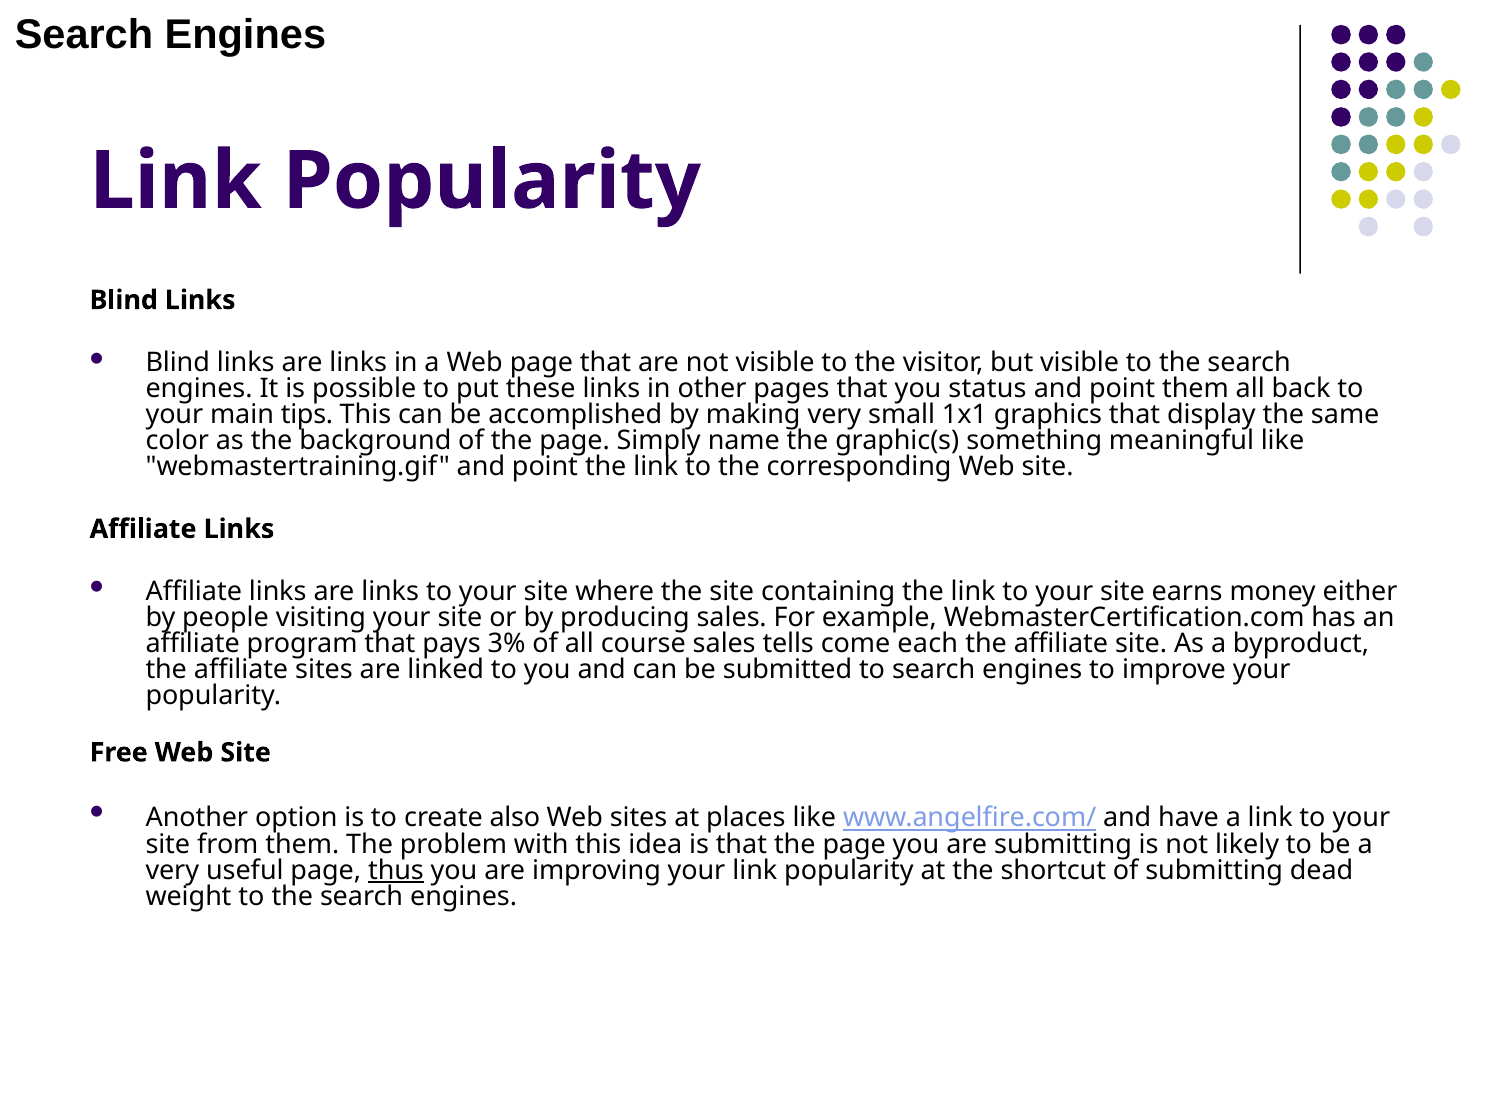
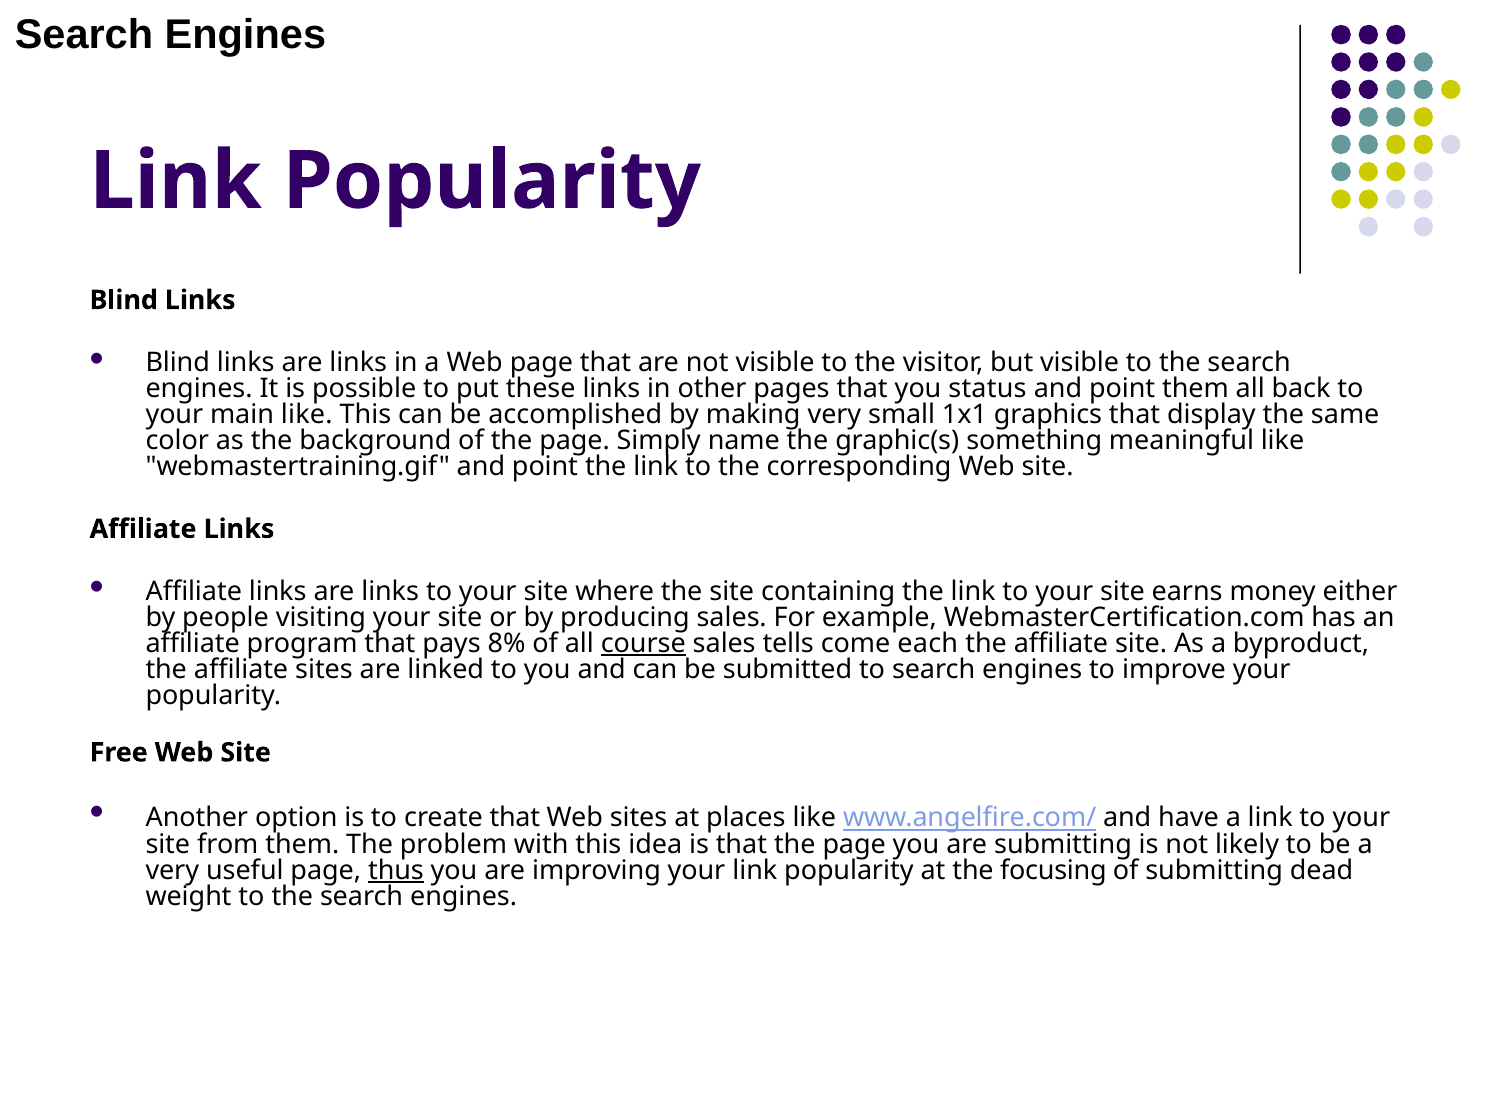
main tips: tips -> like (307, 414)
3%: 3% -> 8% (507, 643)
course underline: none -> present (643, 643)
create also: also -> that (515, 818)
shortcut: shortcut -> focusing (1053, 870)
